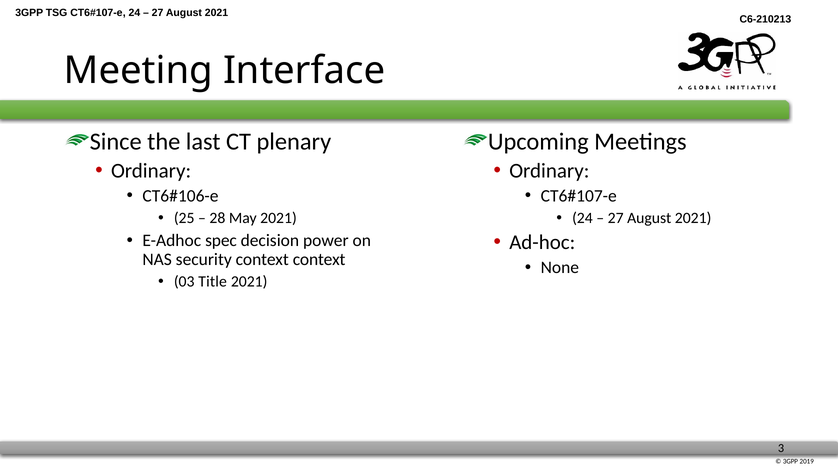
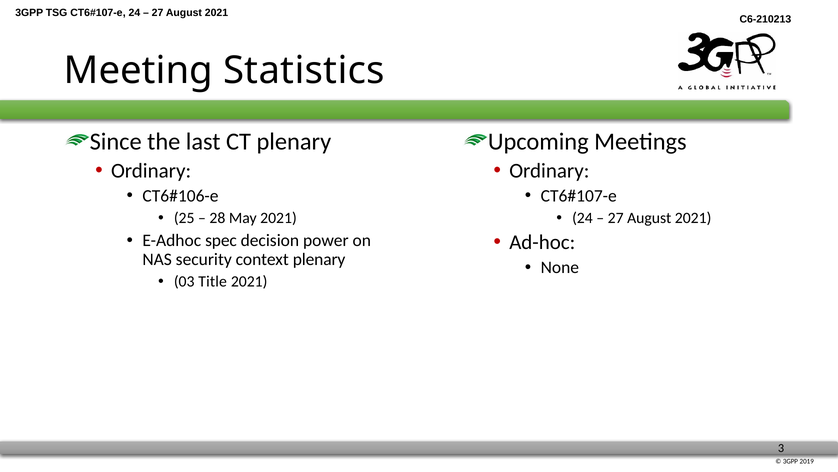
Interface: Interface -> Statistics (304, 70)
context context: context -> plenary (319, 259)
